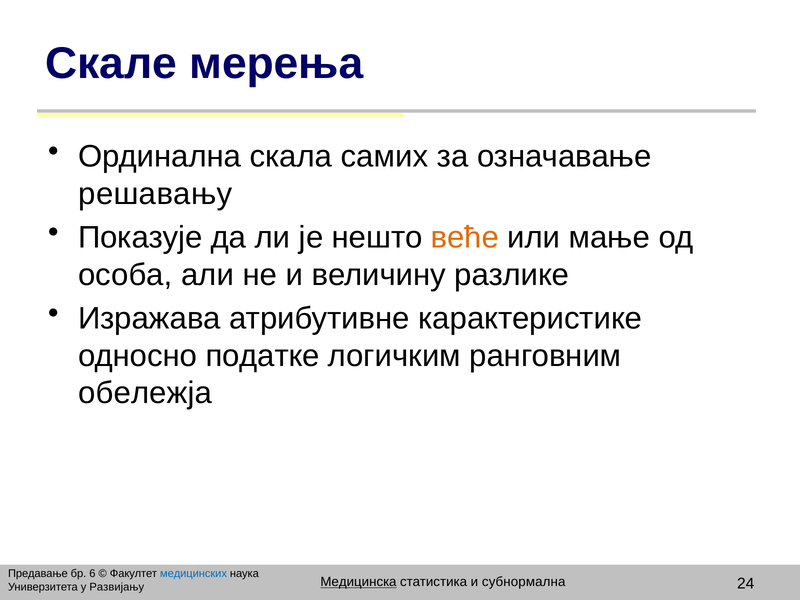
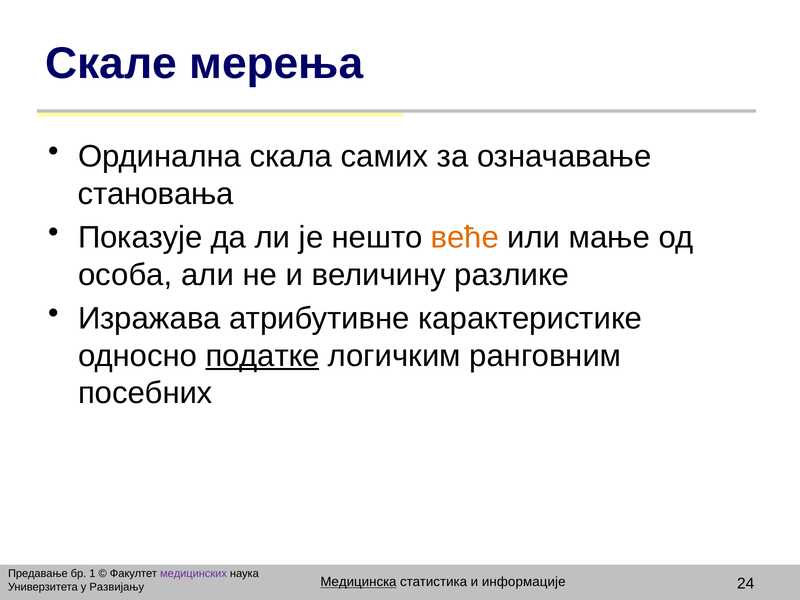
решавању: решавању -> становања (156, 194)
податке underline: none -> present (263, 356)
обележја: обележја -> посебних (145, 393)
6: 6 -> 1 (92, 574)
медицинских colour: blue -> purple (193, 574)
субнормална: субнормална -> информације (524, 582)
